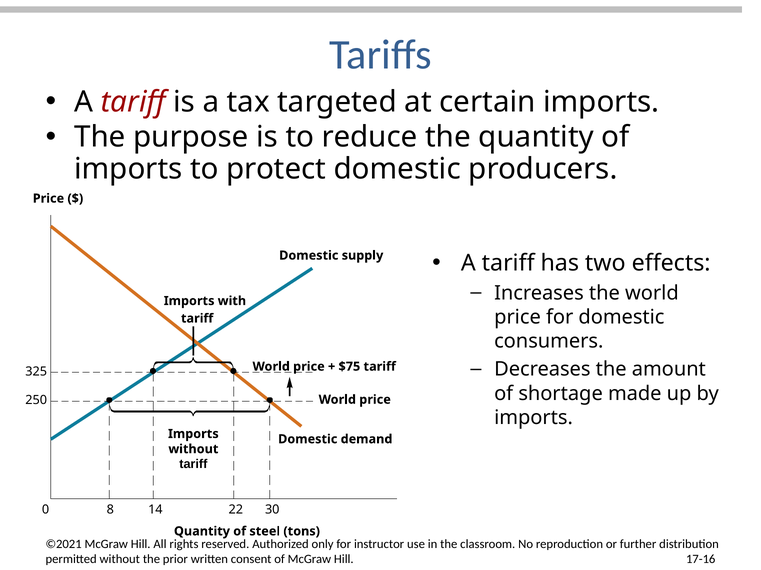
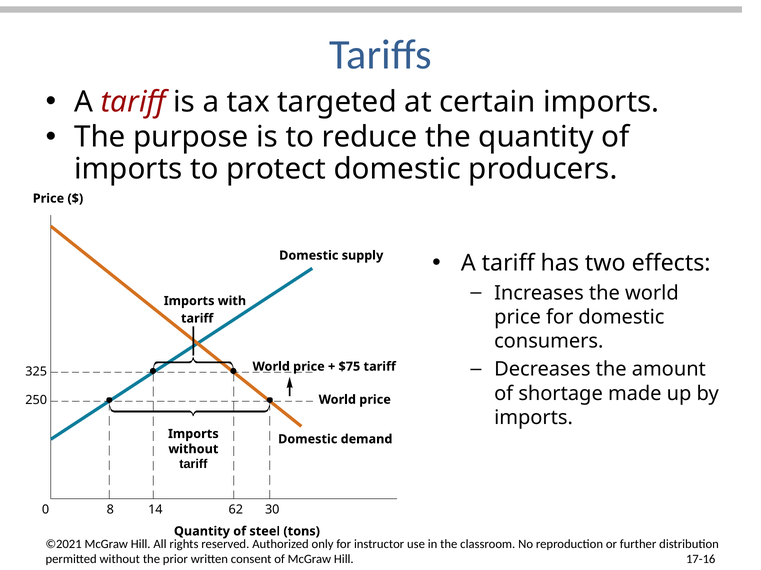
22: 22 -> 62 (236, 510)
